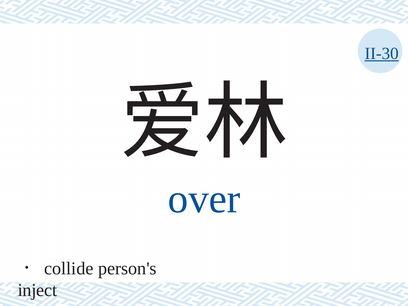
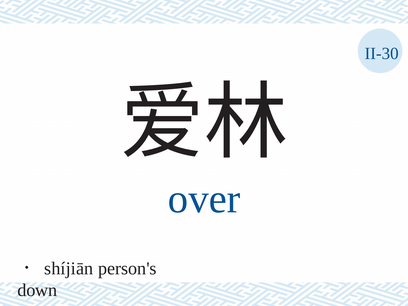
II-30 underline: present -> none (382, 53)
collide: collide -> shíjiān (69, 268)
inject: inject -> down (37, 290)
